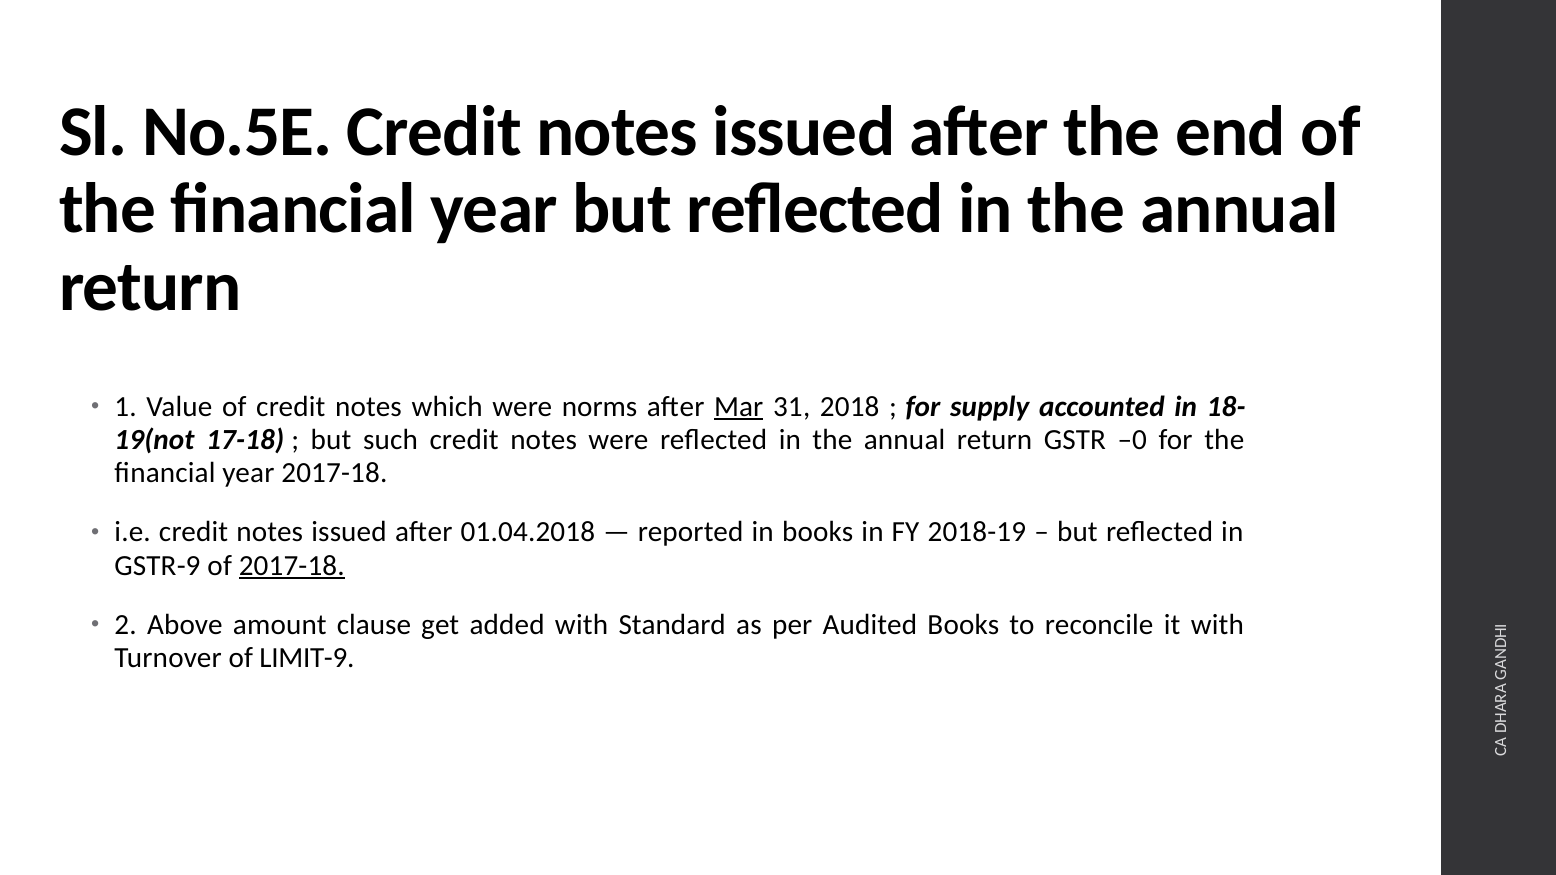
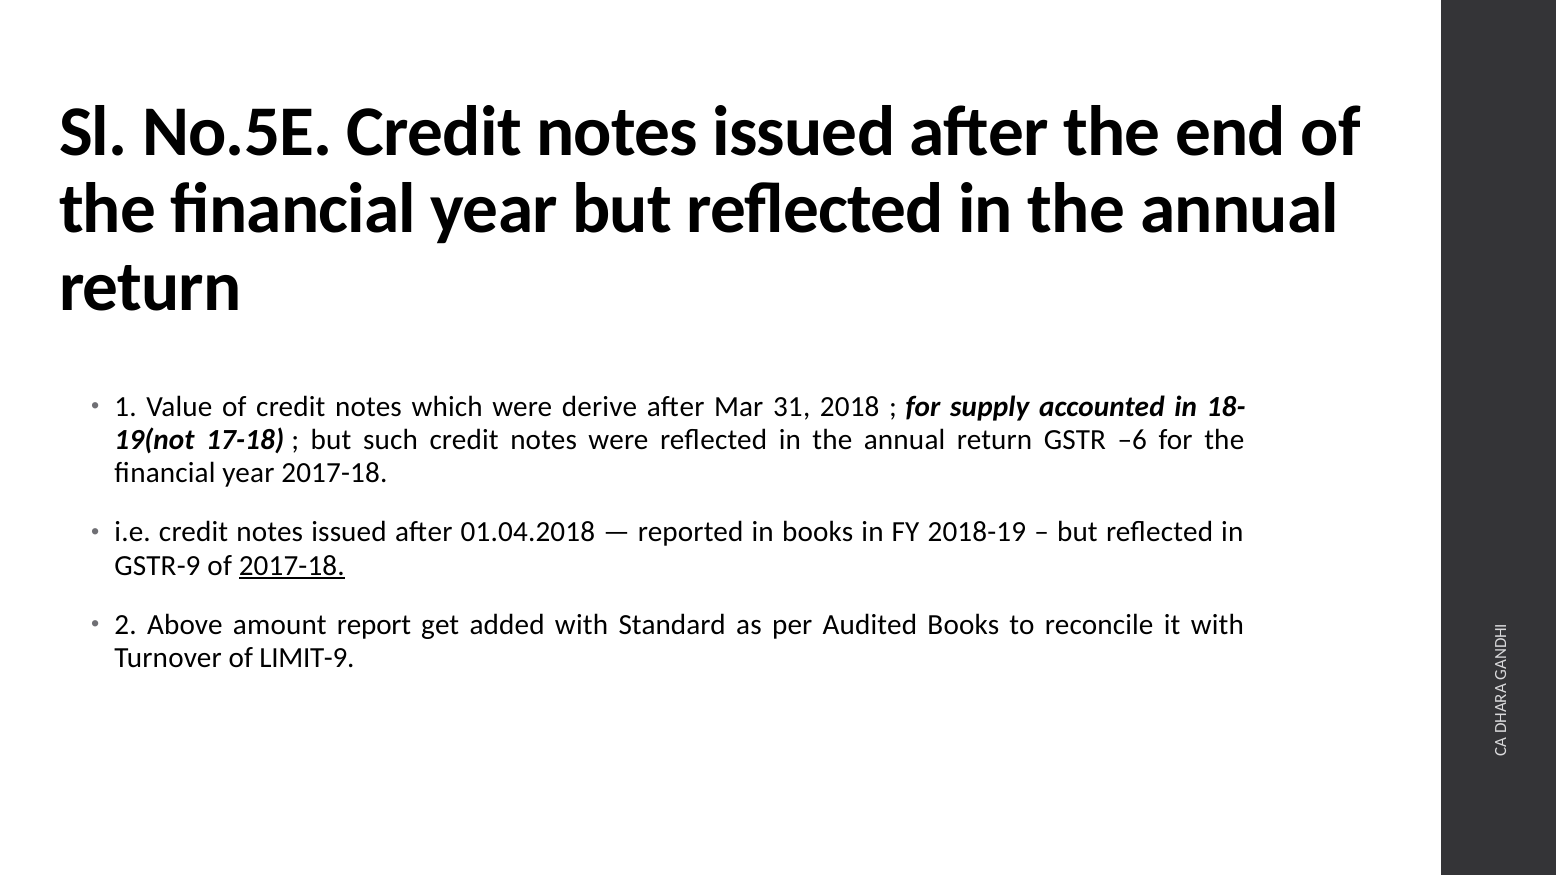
norms: norms -> derive (600, 407)
Mar underline: present -> none (739, 407)
–0: –0 -> –6 (1132, 440)
clause: clause -> report (374, 625)
